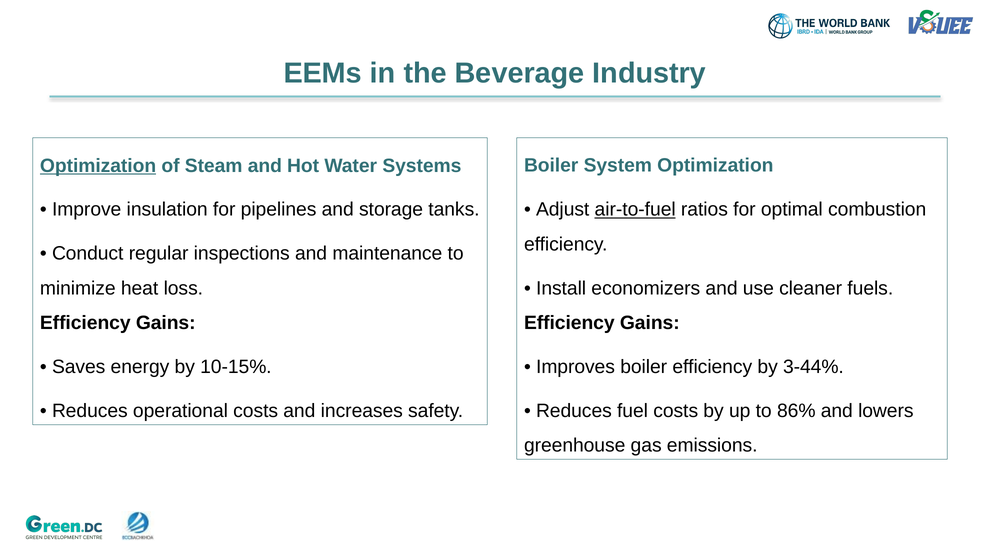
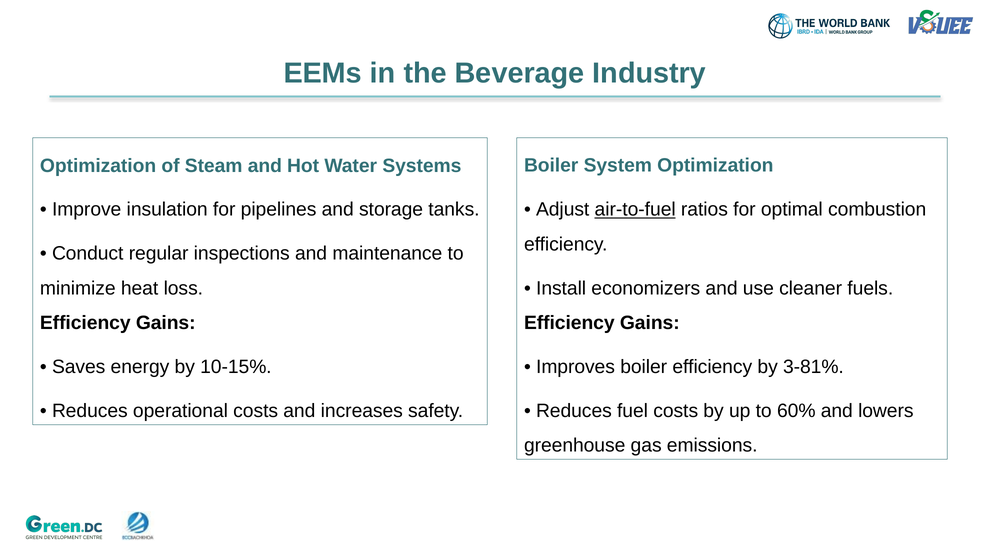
Optimization underline: present -> none (98, 166)
3-44%: 3-44% -> 3-81% (813, 367)
86%: 86% -> 60% (796, 411)
